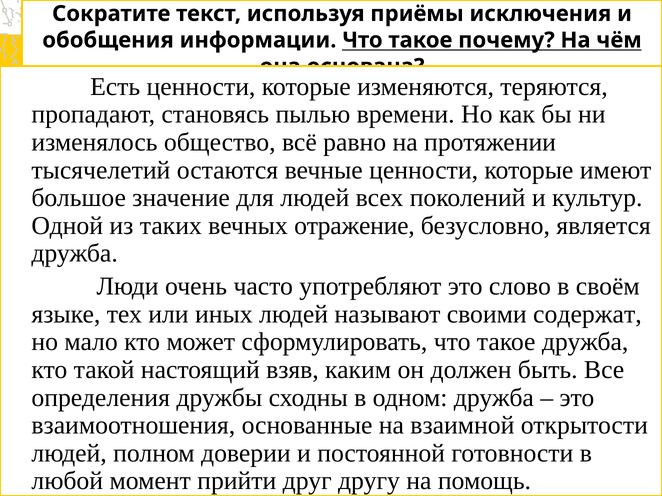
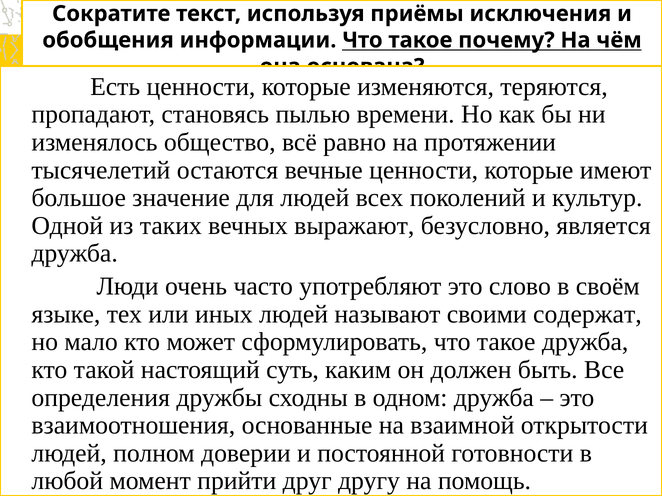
отражение: отражение -> выражают (354, 226)
взяв: взяв -> суть (293, 370)
